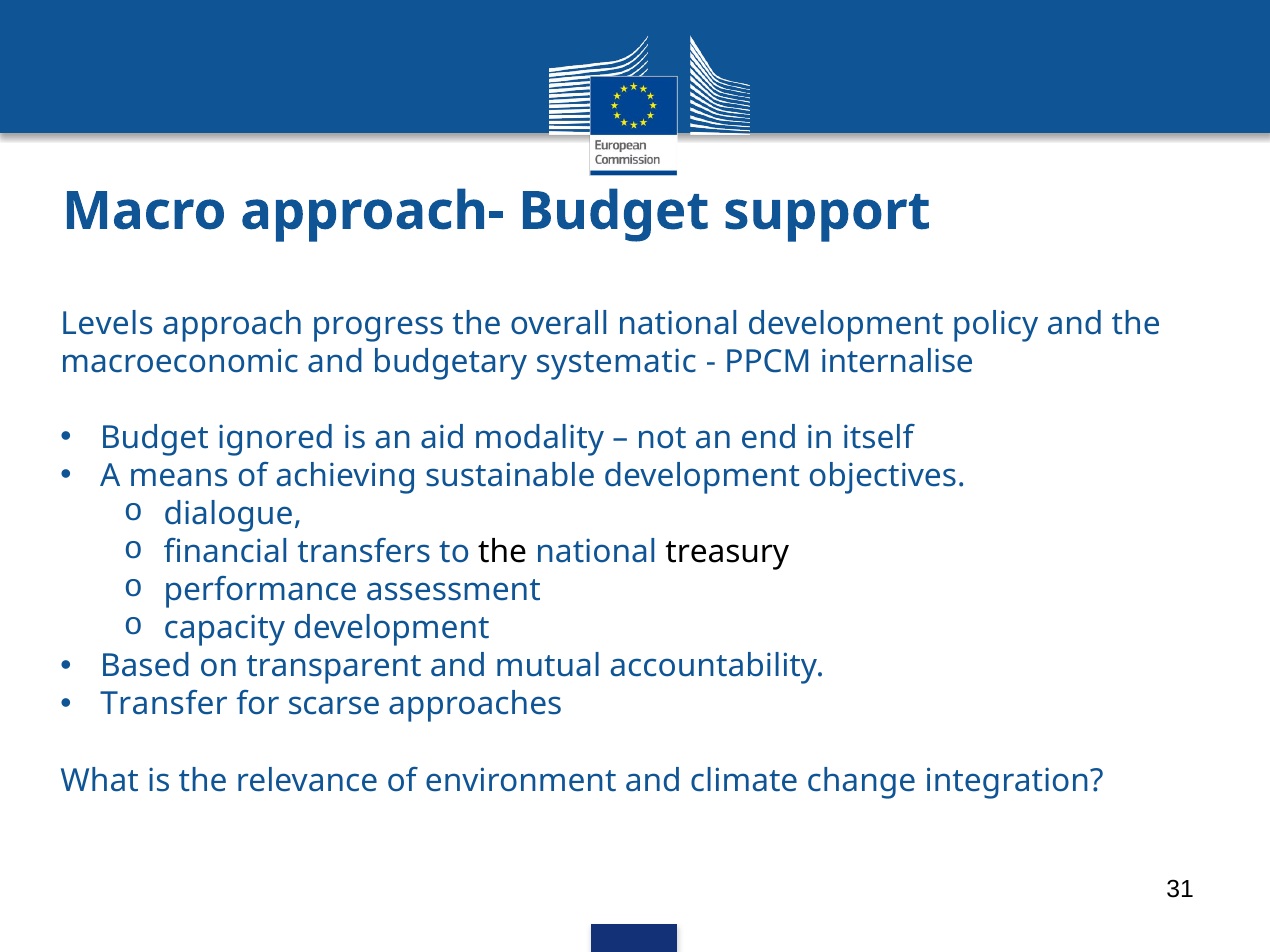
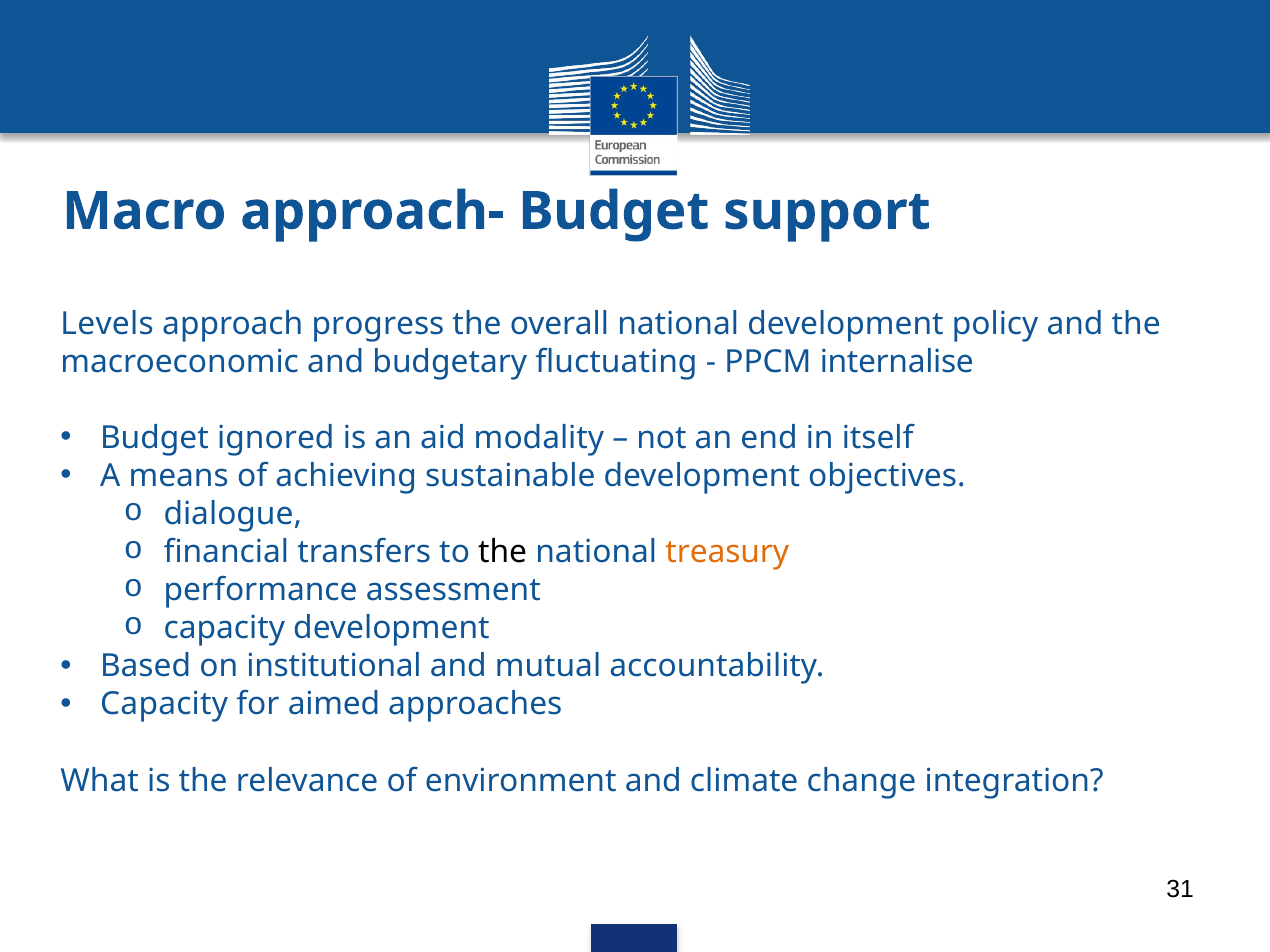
systematic: systematic -> fluctuating (616, 362)
treasury colour: black -> orange (727, 552)
transparent: transparent -> institutional (334, 667)
Transfer: Transfer -> Capacity (164, 705)
scarse: scarse -> aimed (334, 705)
